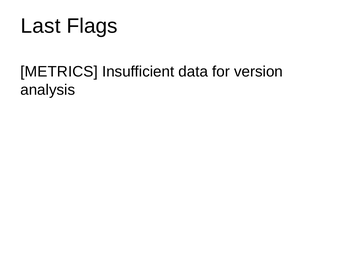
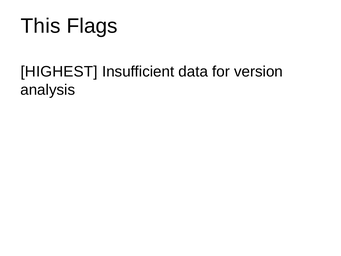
Last: Last -> This (41, 26)
METRICS: METRICS -> HIGHEST (59, 72)
